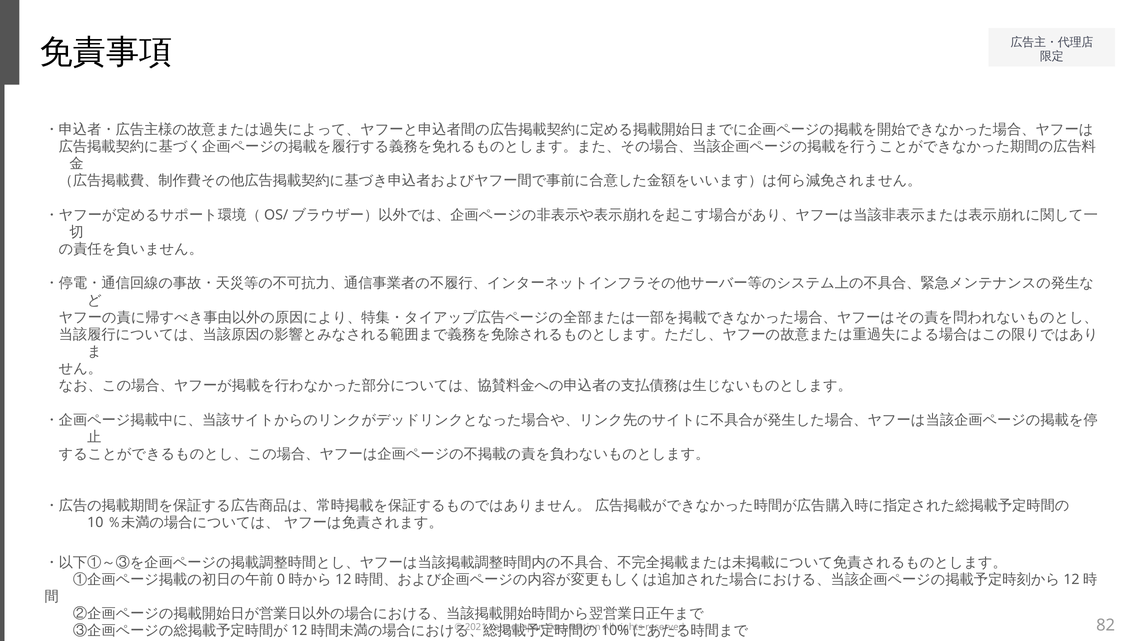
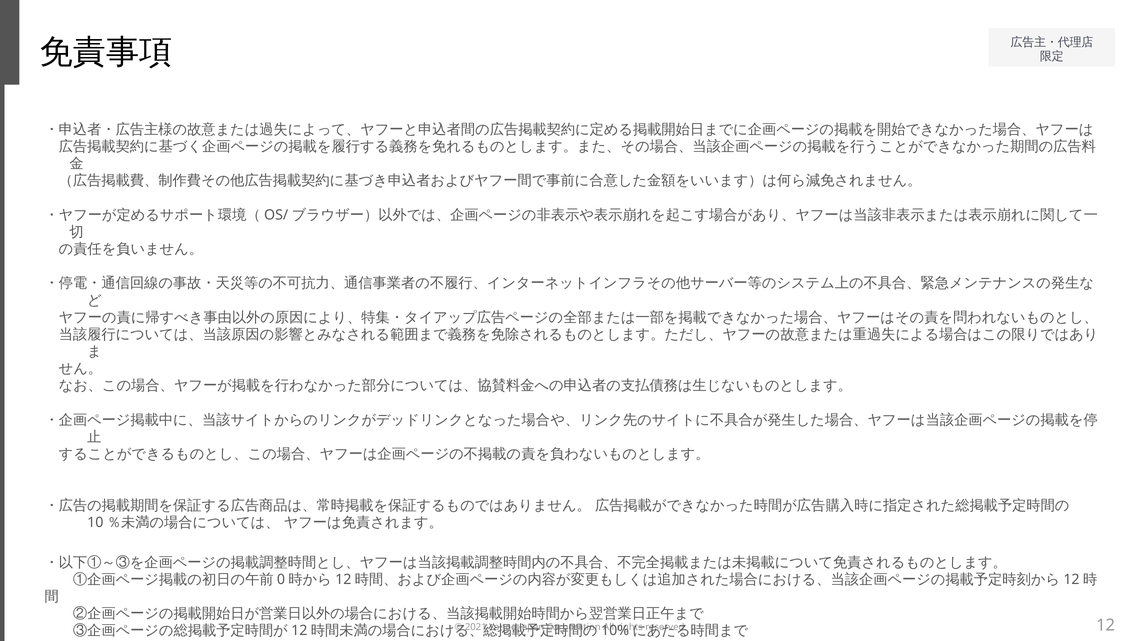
82: 82 -> 12 (1106, 625)
